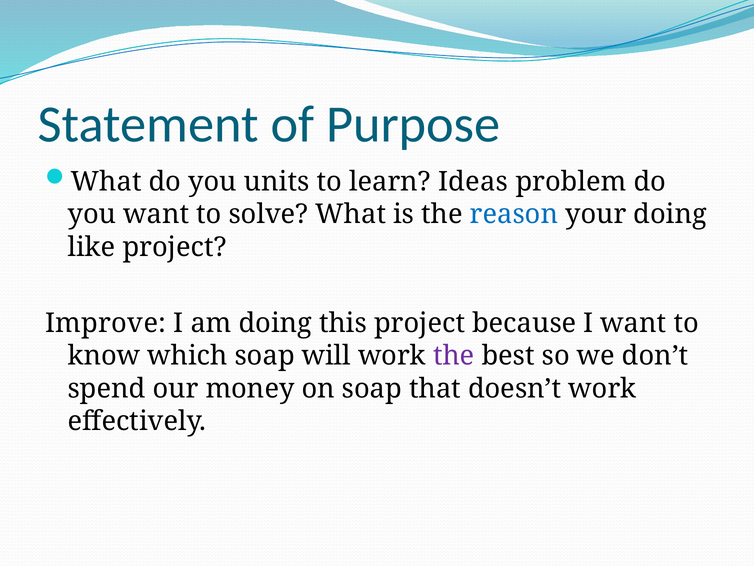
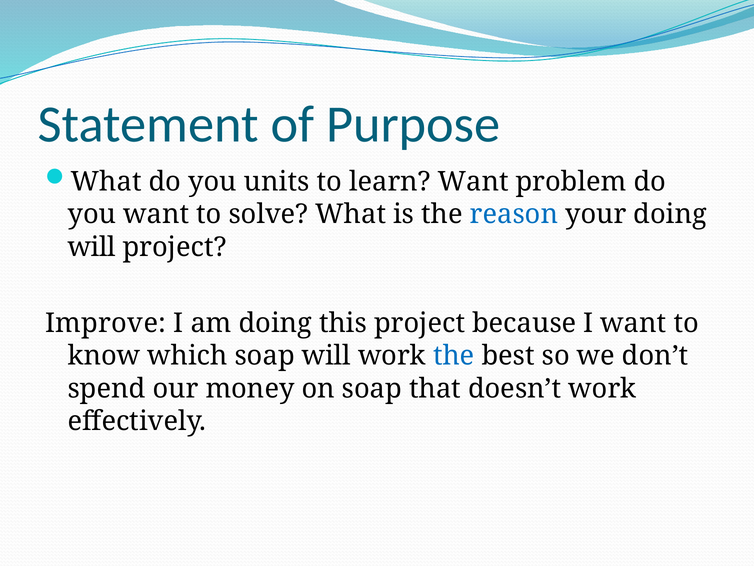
learn Ideas: Ideas -> Want (473, 182)
like: like -> will (92, 247)
the colour: purple -> blue (454, 356)
